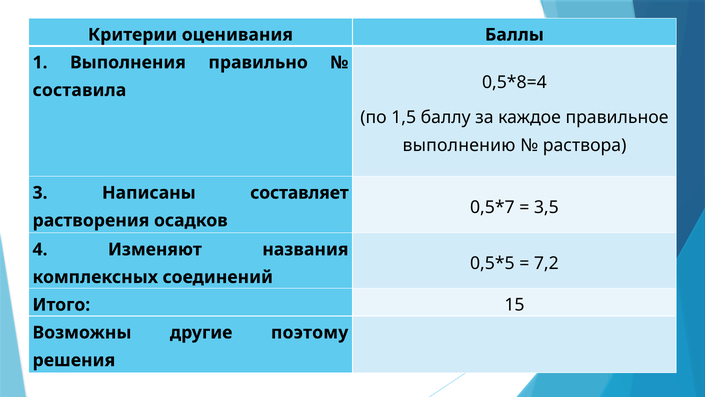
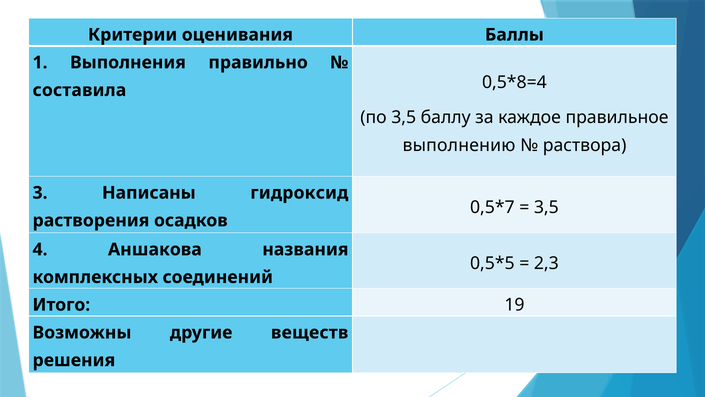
по 1,5: 1,5 -> 3,5 (404, 117)
составляет: составляет -> гидроксид (299, 193)
Изменяют: Изменяют -> Аншакова (155, 249)
7,2: 7,2 -> 2,3 (546, 263)
15: 15 -> 19 (514, 305)
поэтому: поэтому -> веществ (310, 332)
